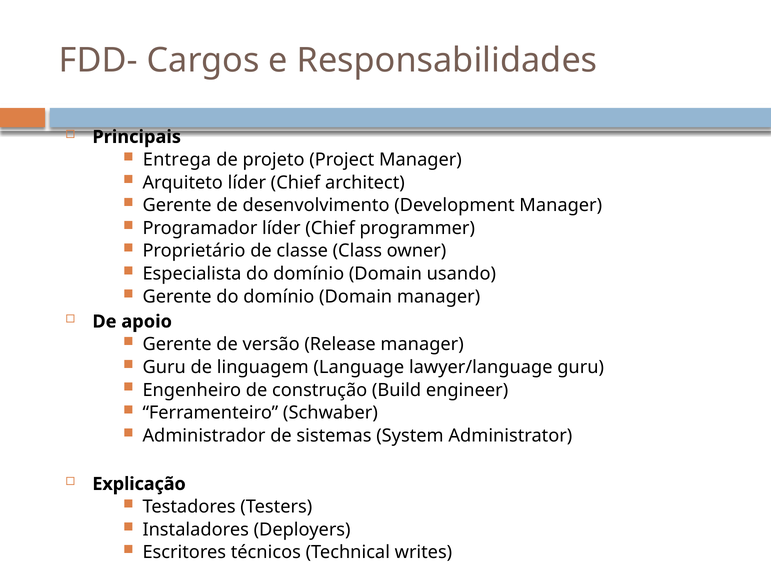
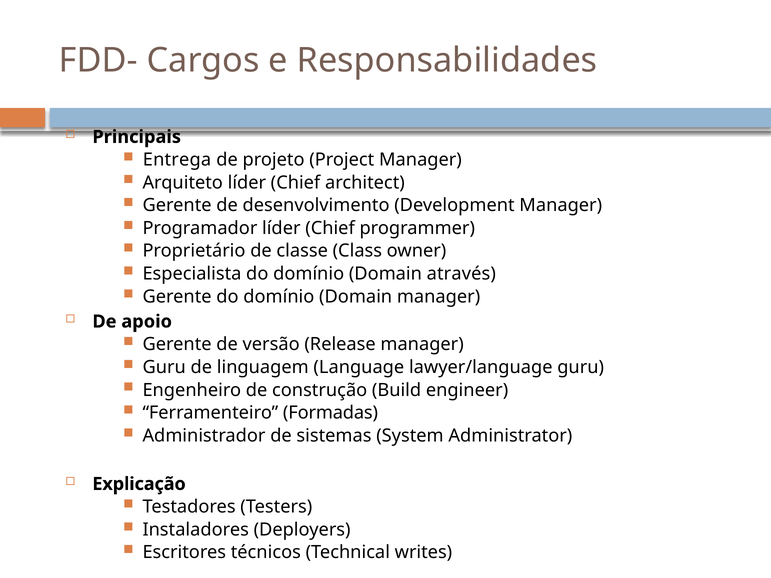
usando: usando -> através (461, 274)
Schwaber: Schwaber -> Formadas (331, 413)
